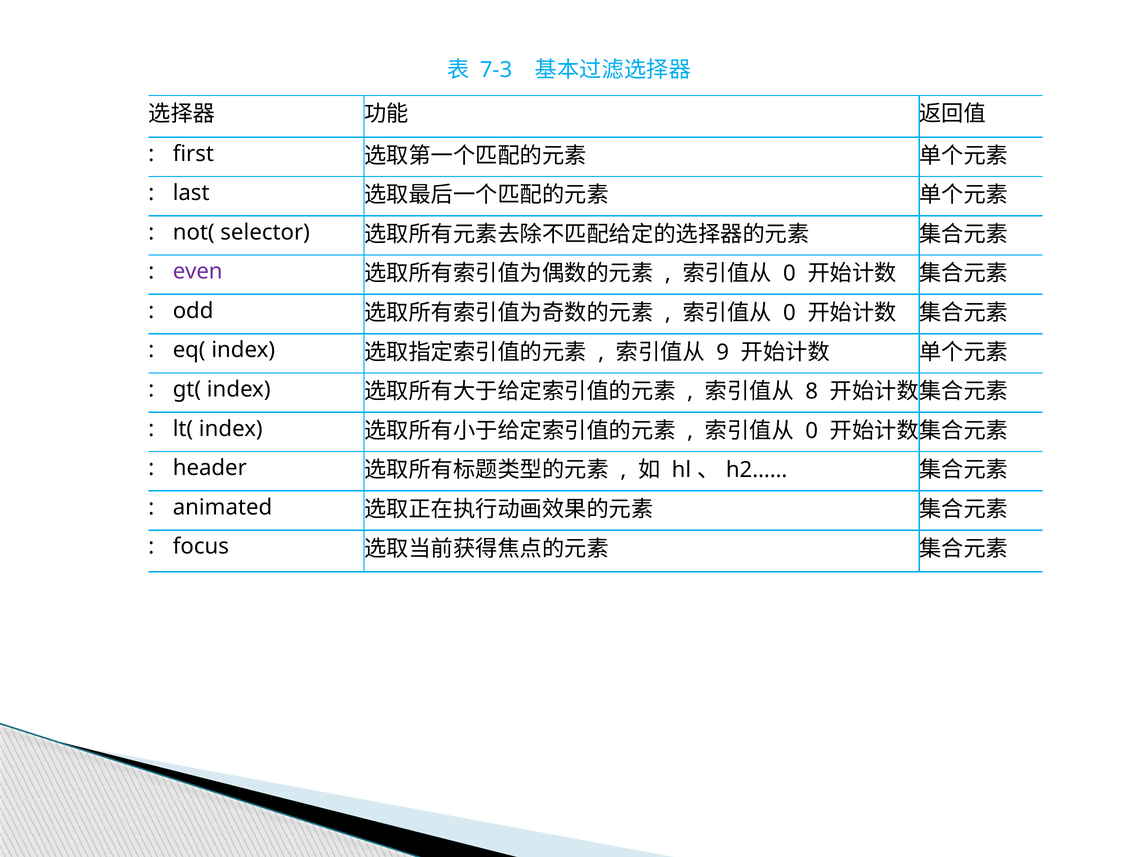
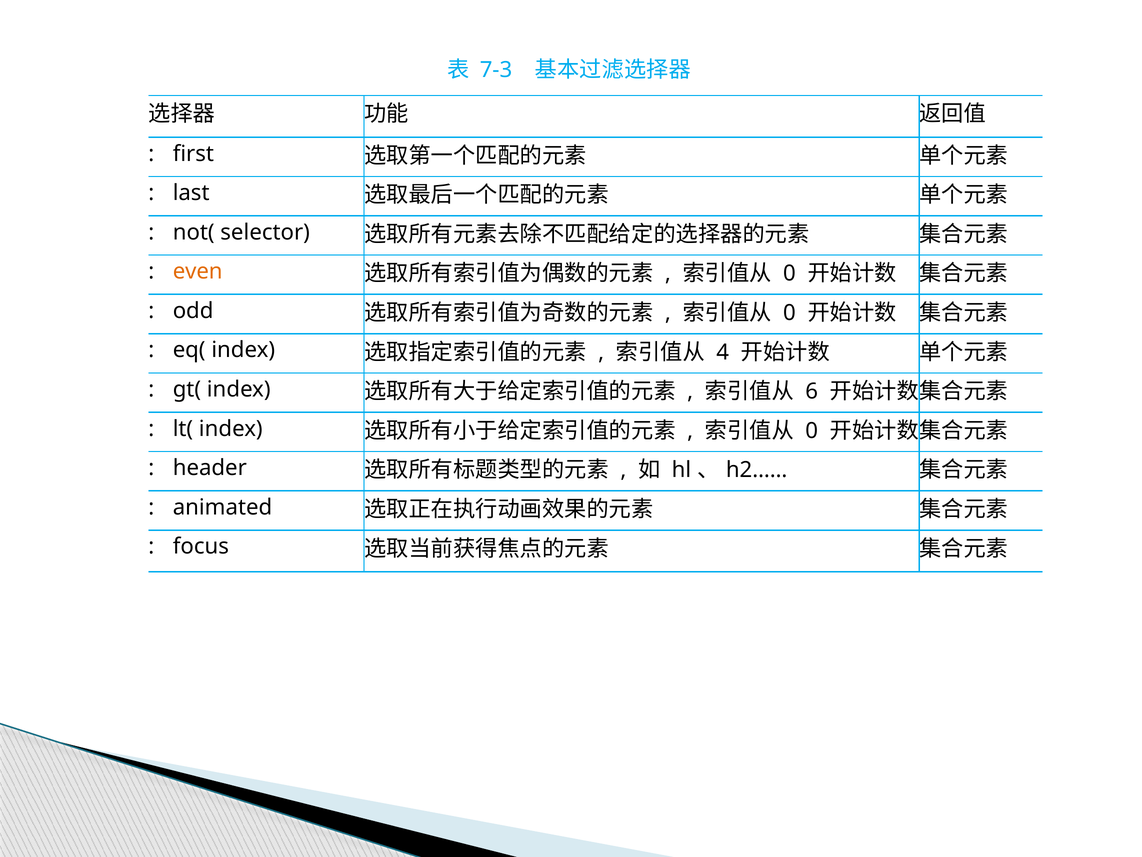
even colour: purple -> orange (198, 271)
9: 9 -> 4 (723, 352)
8: 8 -> 6 (812, 391)
